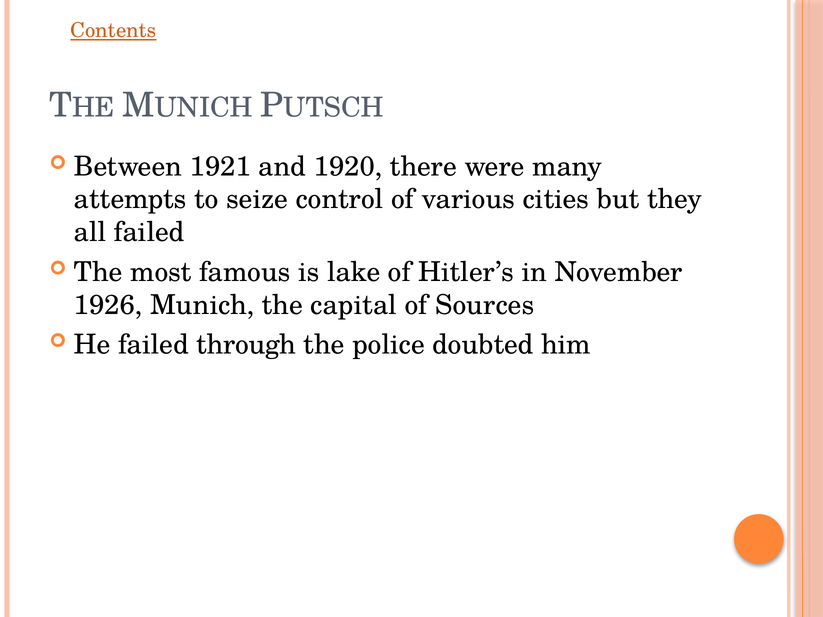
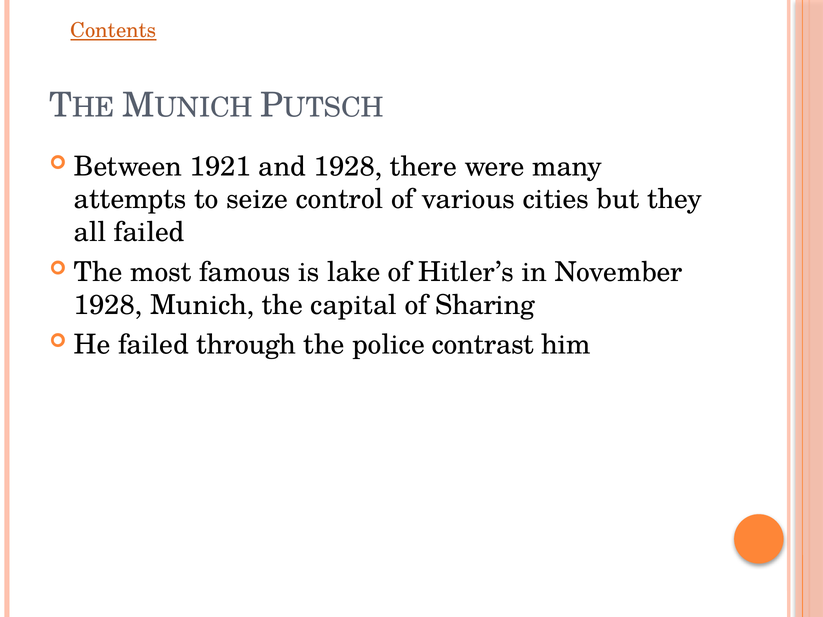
and 1920: 1920 -> 1928 (348, 167)
1926: 1926 -> 1928 (108, 305)
Sources: Sources -> Sharing (485, 305)
doubted: doubted -> contrast (483, 345)
